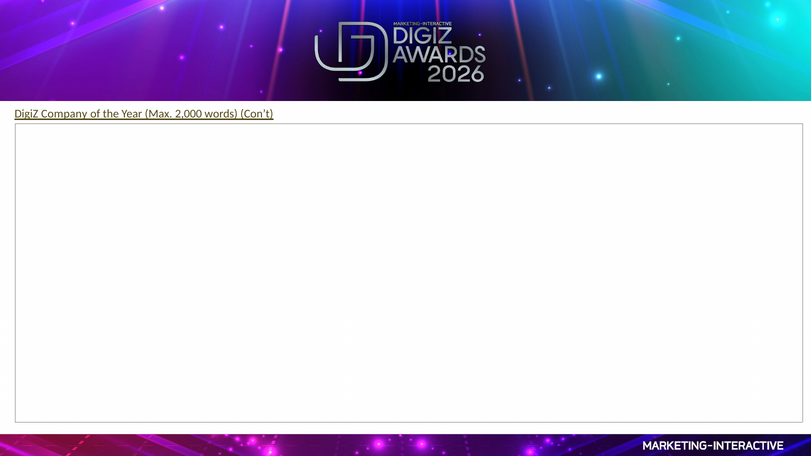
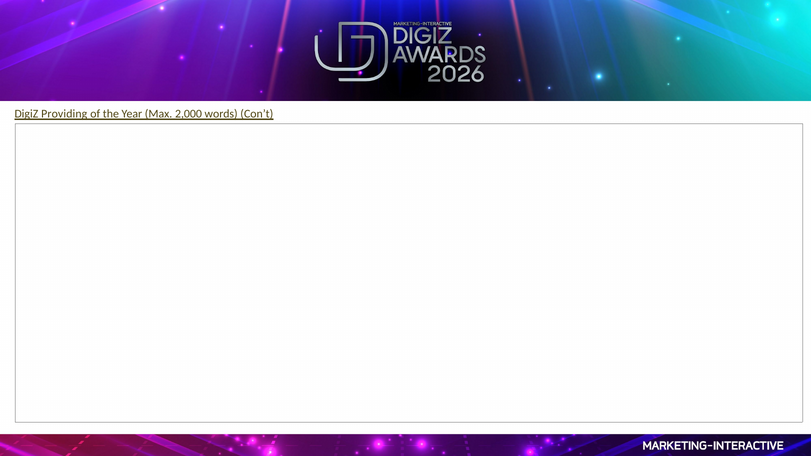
Company: Company -> Providing (64, 114)
